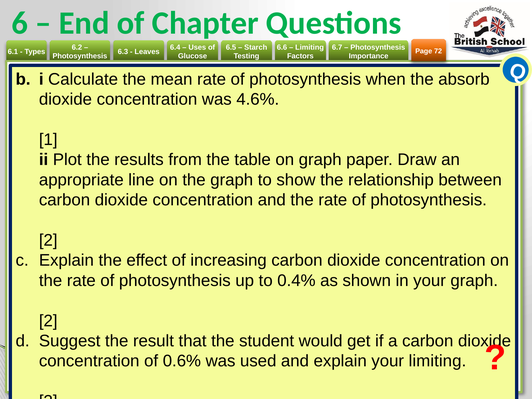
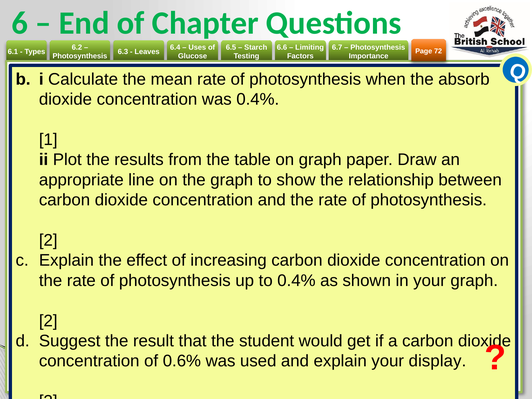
was 4.6%: 4.6% -> 0.4% (258, 99)
your limiting: limiting -> display (437, 361)
